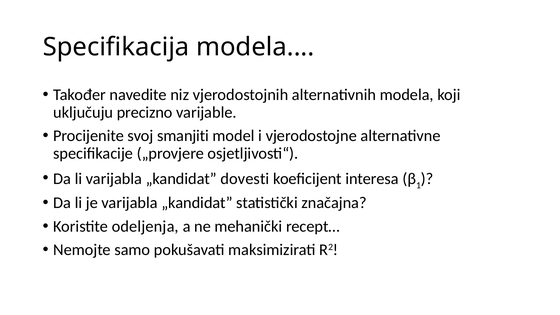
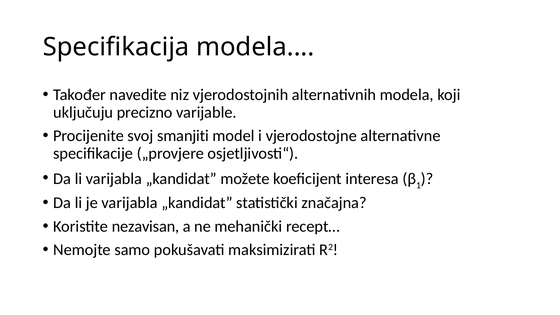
dovesti: dovesti -> možete (245, 179)
odeljenja: odeljenja -> nezavisan (145, 226)
